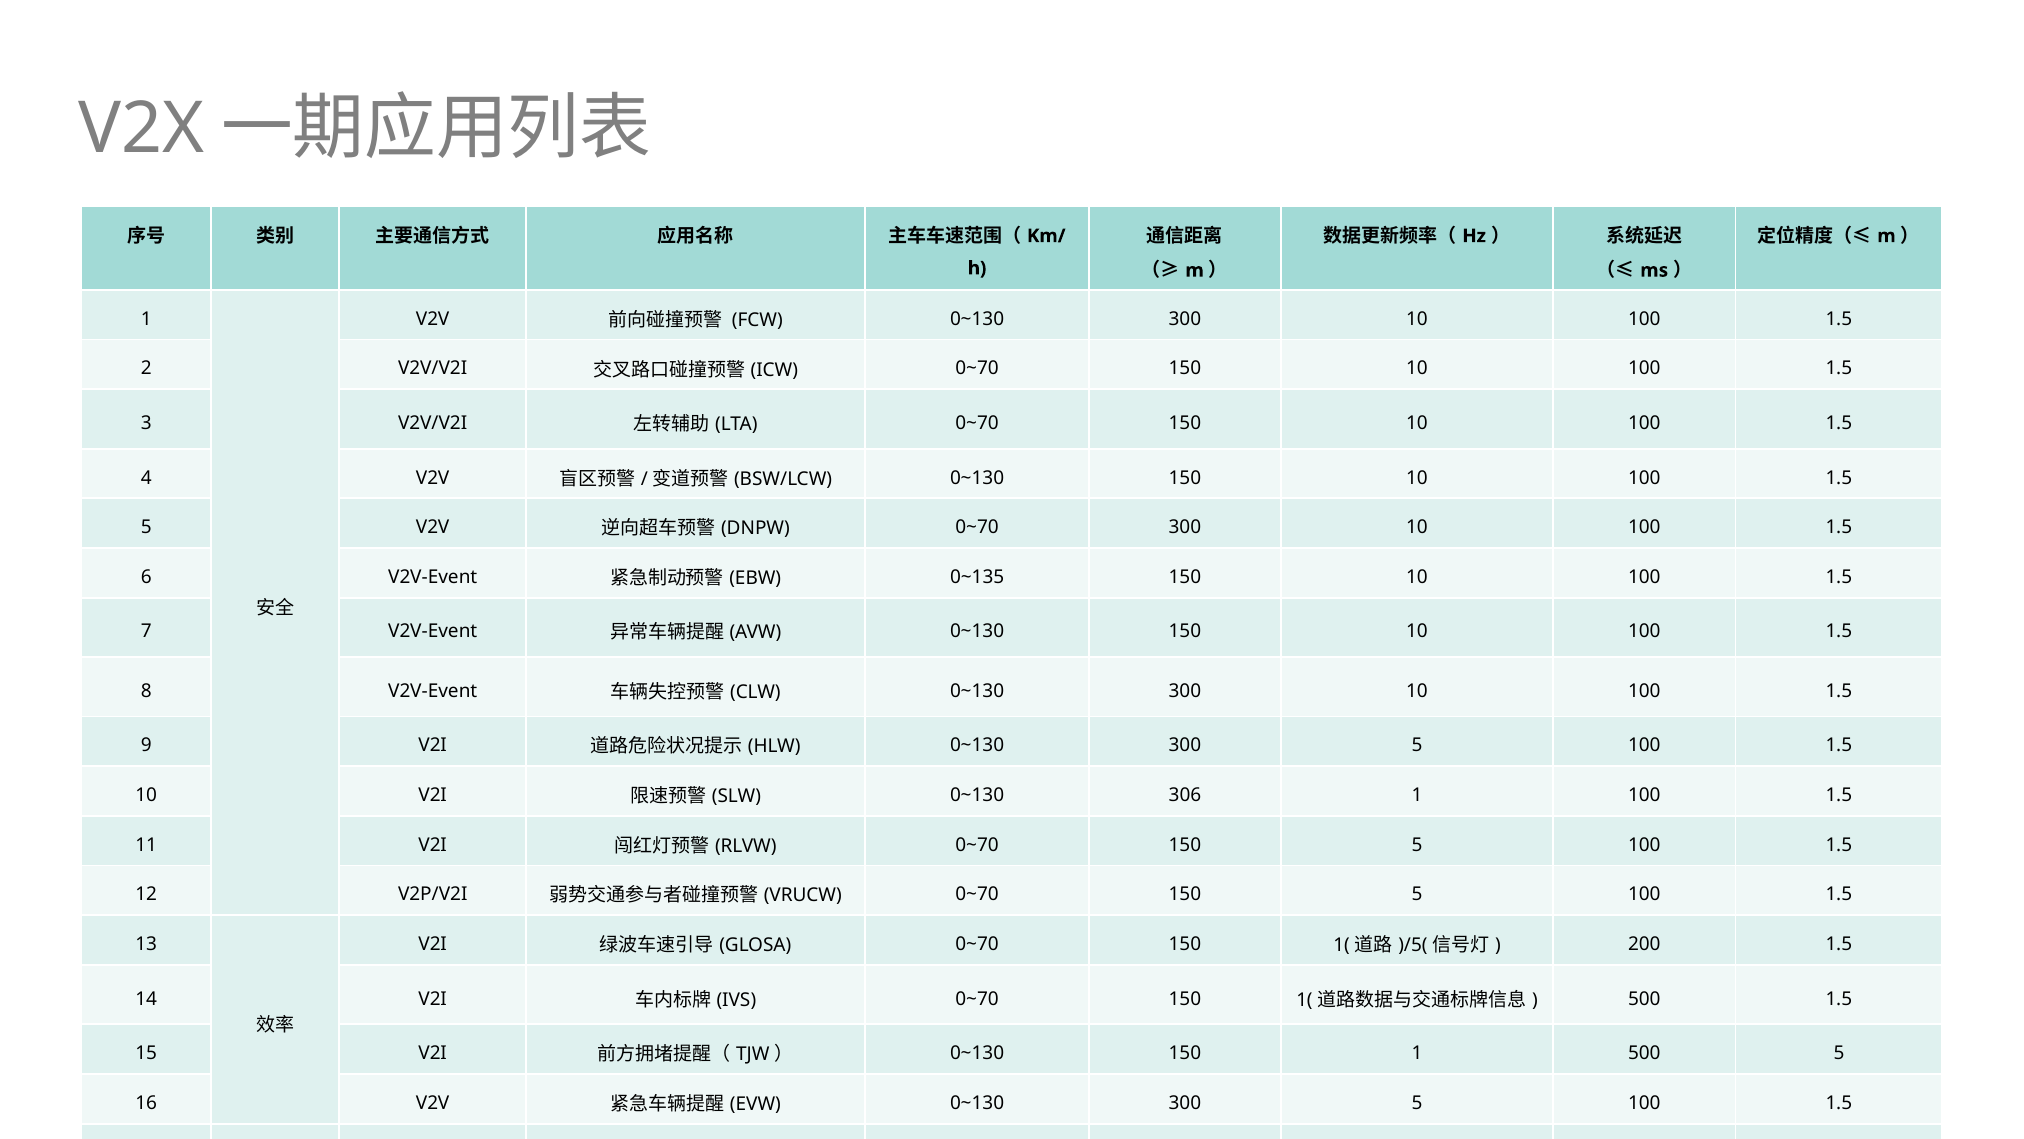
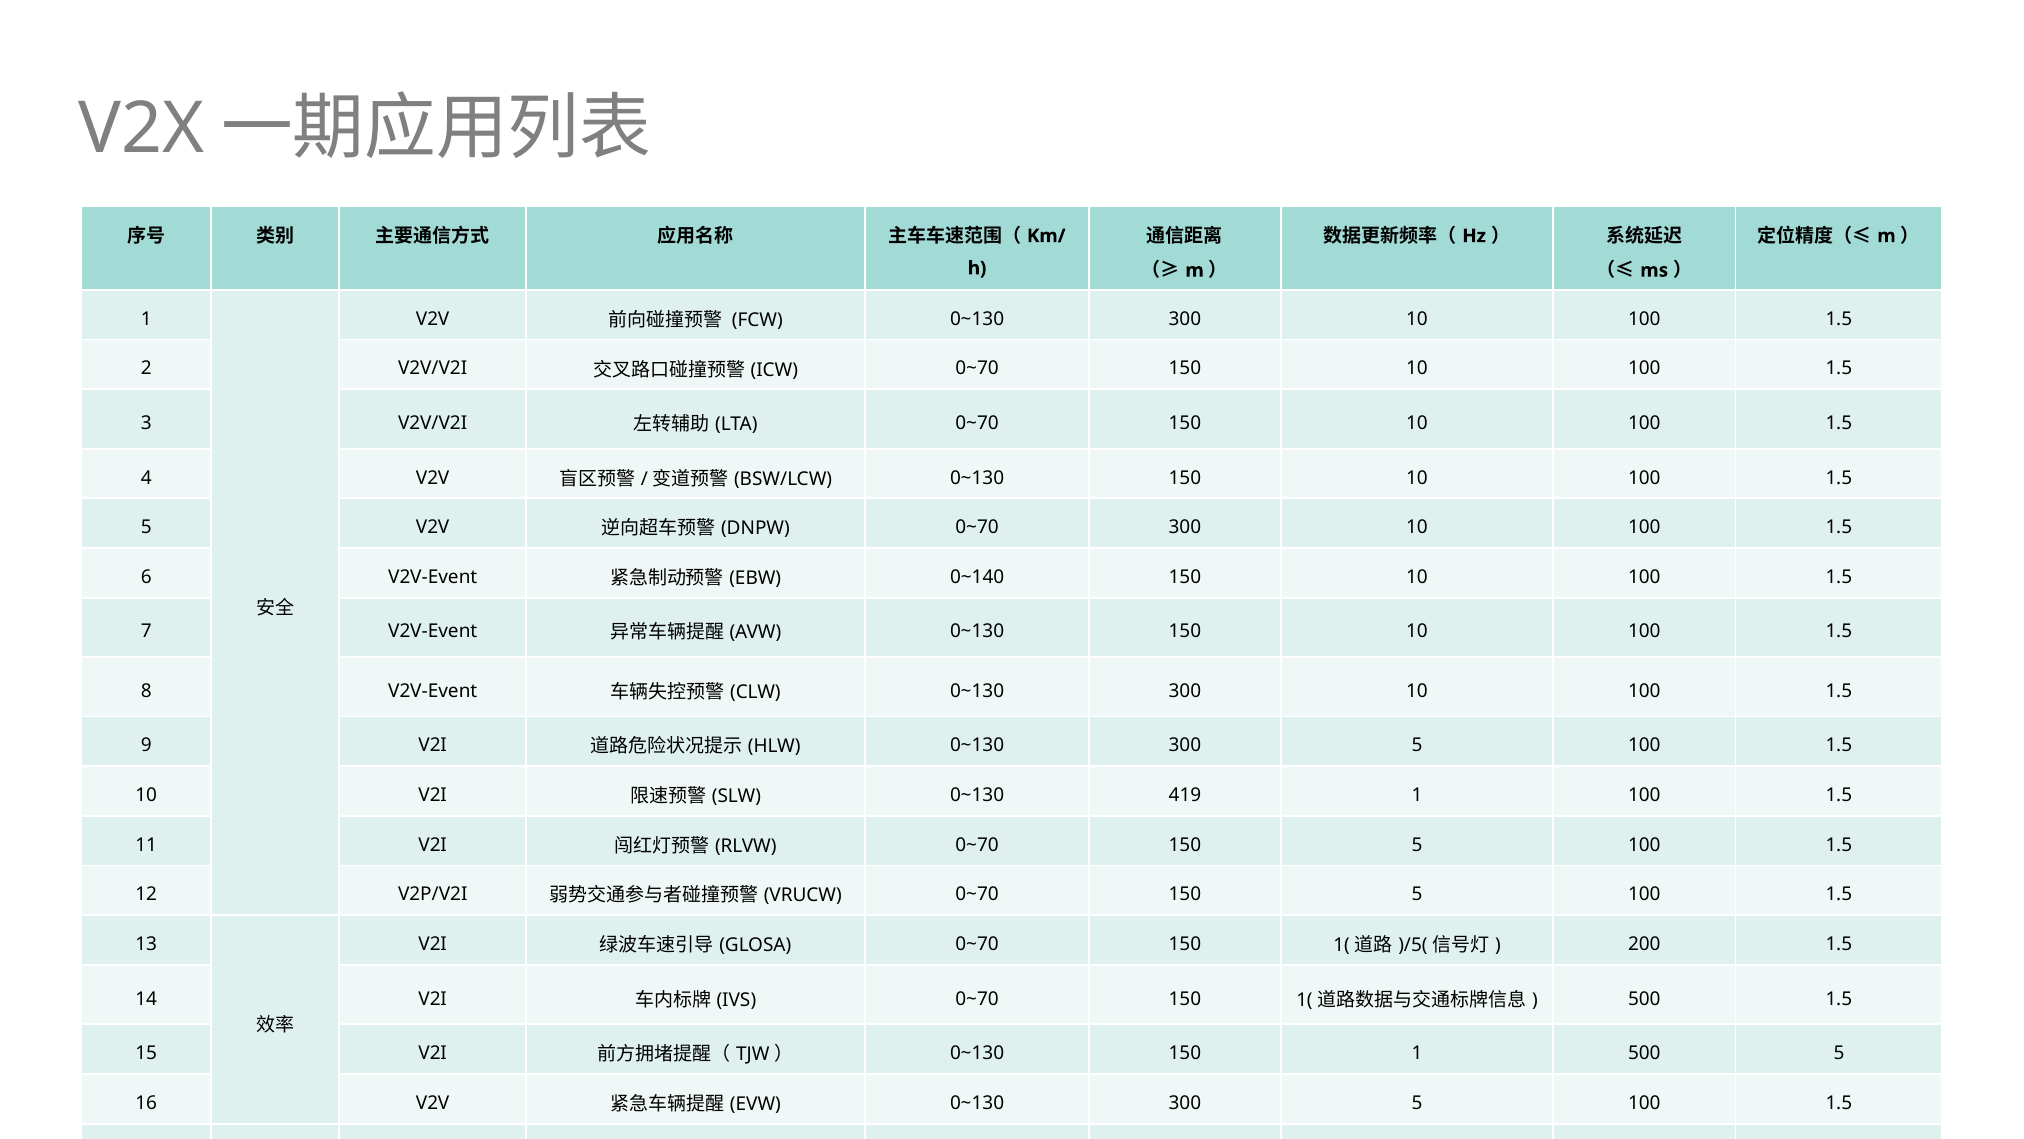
0~135: 0~135 -> 0~140 (977, 577)
306: 306 -> 419 (1185, 795)
